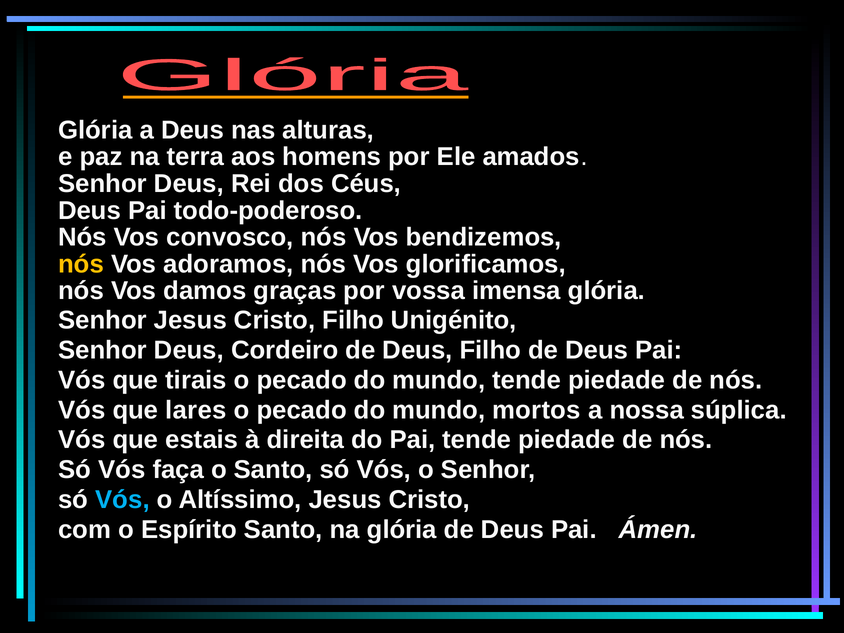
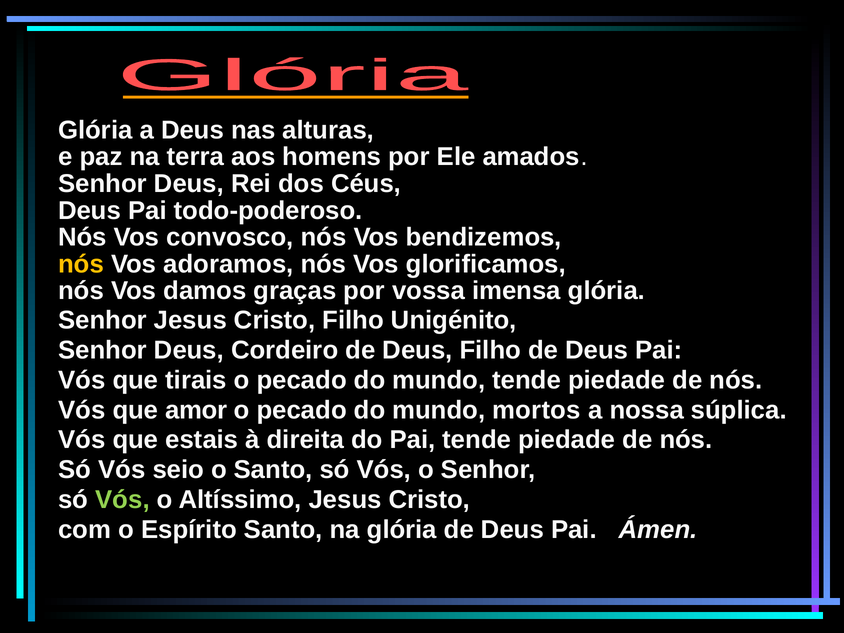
lares: lares -> amor (196, 410)
faça: faça -> seio (178, 470)
Vós colour: light blue -> light green (123, 500)
